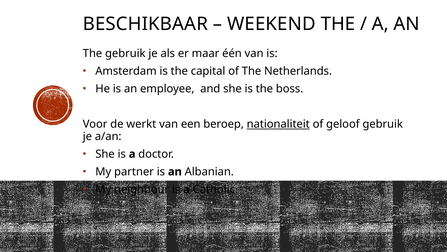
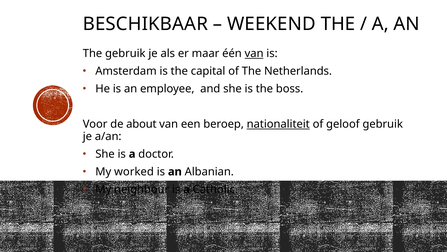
van underline: none -> present (254, 53)
werkt: werkt -> about (141, 124)
partner: partner -> worked (134, 171)
